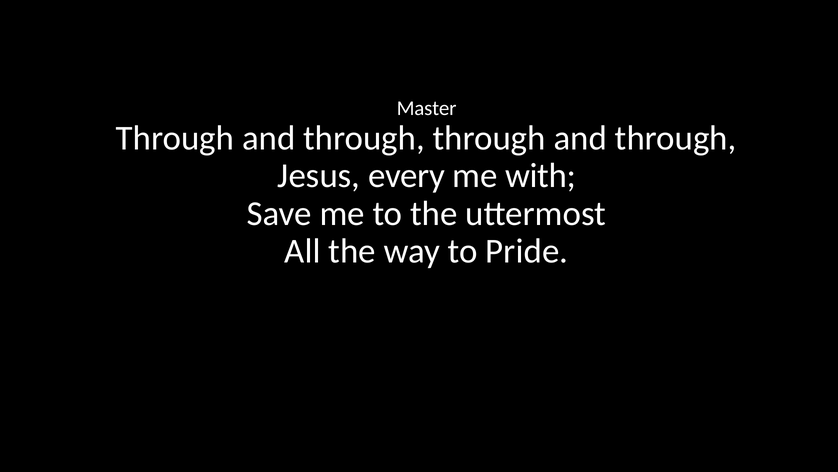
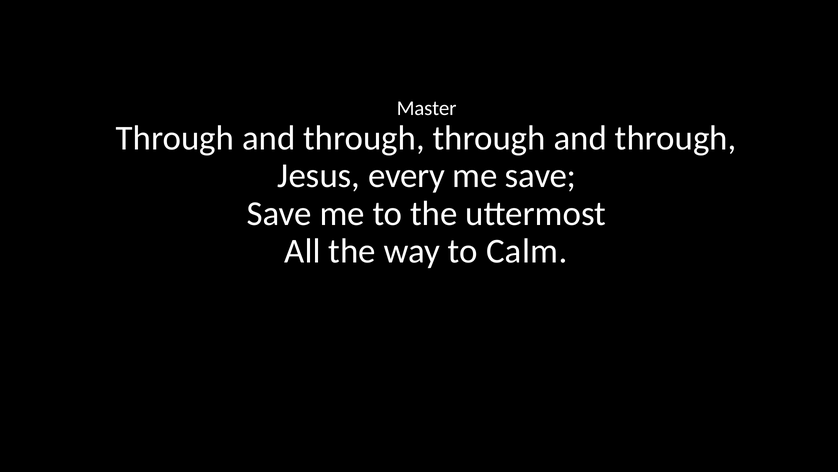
me with: with -> save (541, 176)
Pride: Pride -> Calm (527, 251)
